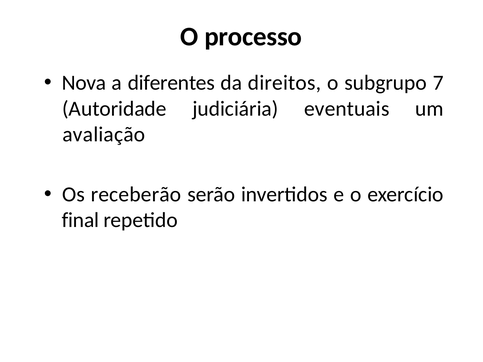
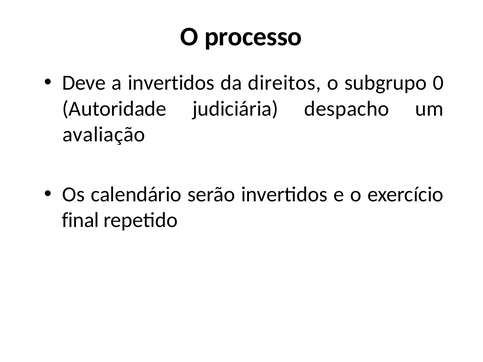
Nova: Nova -> Deve (84, 83)
a diferentes: diferentes -> invertidos (171, 83)
7: 7 -> 0 (438, 83)
eventuais: eventuais -> despacho (347, 109)
receberão: receberão -> calendário (136, 195)
